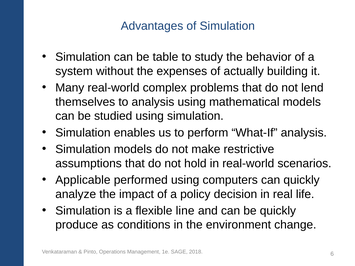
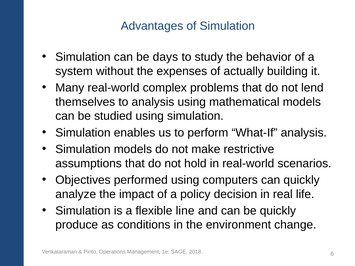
table: table -> days (165, 57)
Applicable: Applicable -> Objectives (83, 180)
